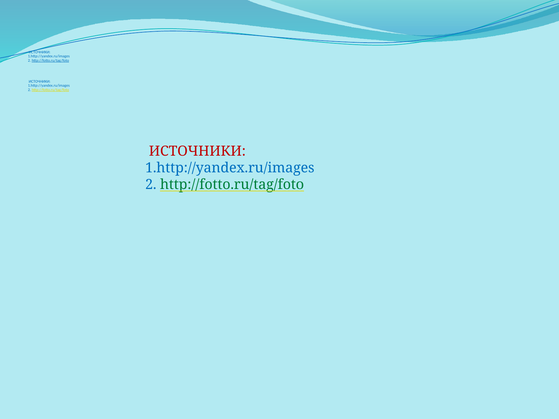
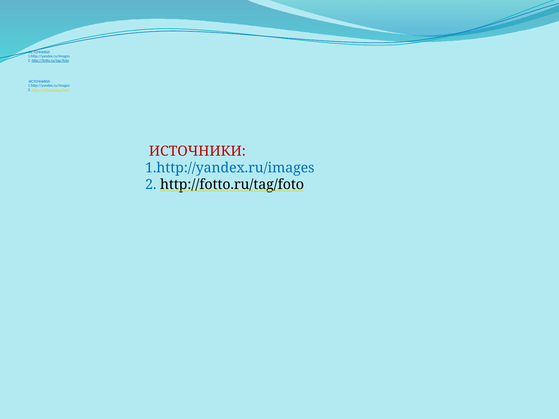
http://fotto.ru/tag/fotо colour: green -> black (232, 185)
